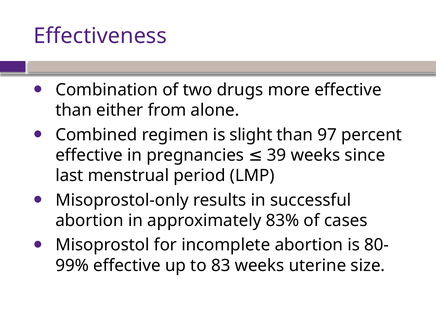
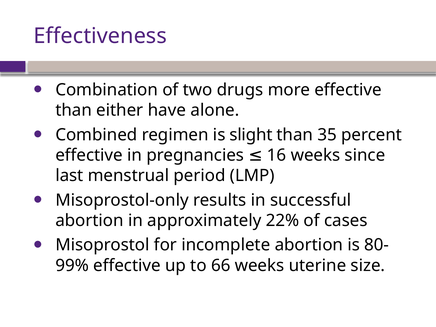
from: from -> have (167, 110)
97: 97 -> 35 (327, 135)
39: 39 -> 16 (277, 155)
83%: 83% -> 22% (283, 220)
83: 83 -> 66 (221, 265)
